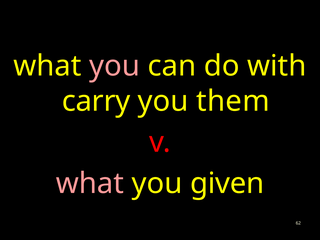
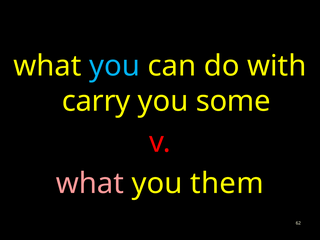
you colour: pink -> light blue (115, 66)
them: them -> some (233, 101)
given: given -> them (227, 183)
